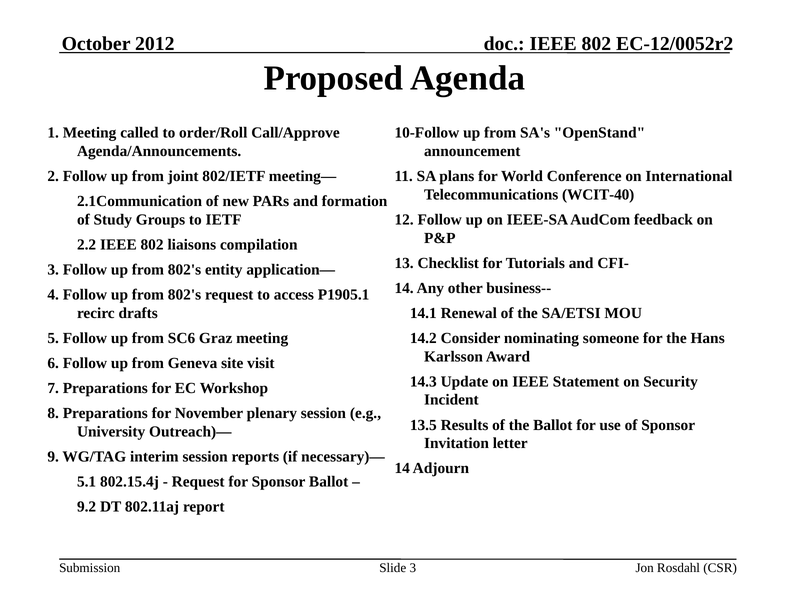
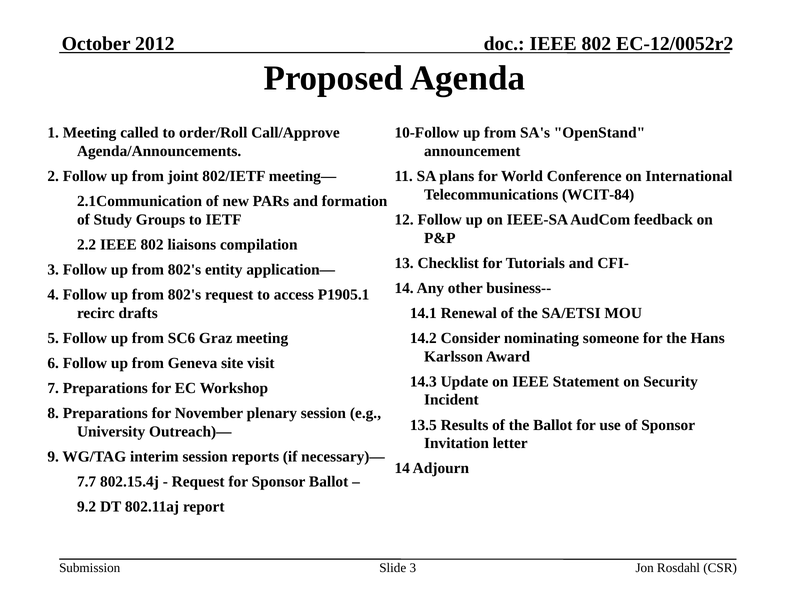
WCIT-40: WCIT-40 -> WCIT-84 (598, 194)
5.1: 5.1 -> 7.7 (87, 481)
